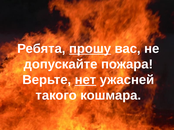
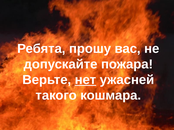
прошу underline: present -> none (90, 49)
